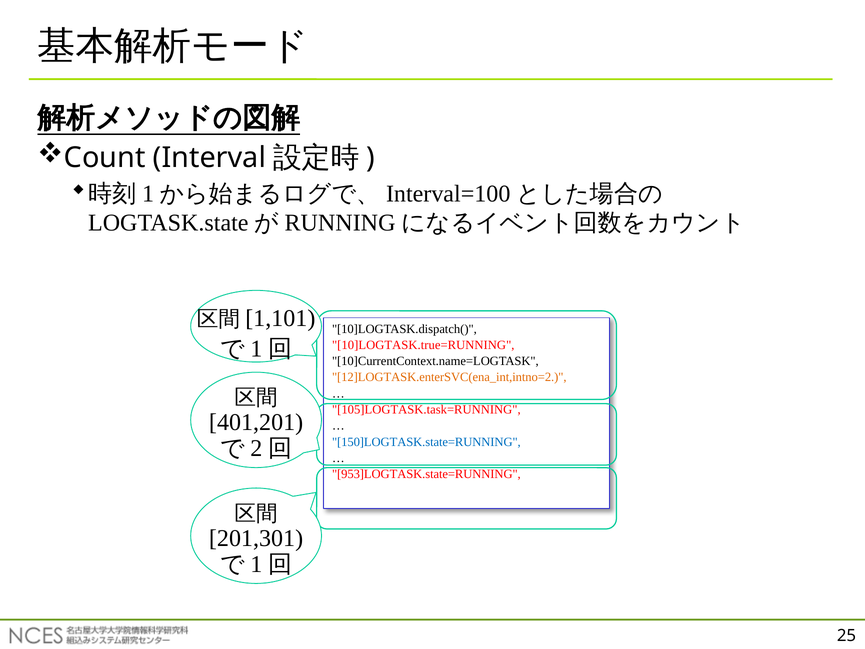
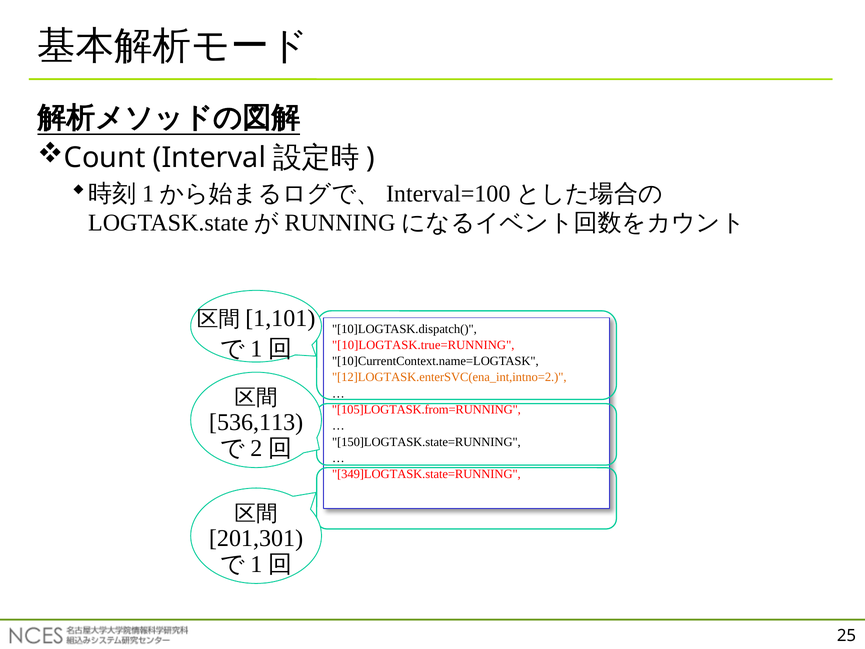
105]LOGTASK.task=RUNNING: 105]LOGTASK.task=RUNNING -> 105]LOGTASK.from=RUNNING (426, 409)
401,201: 401,201 -> 536,113 (256, 422)
150]LOGTASK.state=RUNNING colour: blue -> black (426, 442)
953]LOGTASK.state=RUNNING: 953]LOGTASK.state=RUNNING -> 349]LOGTASK.state=RUNNING (426, 474)
